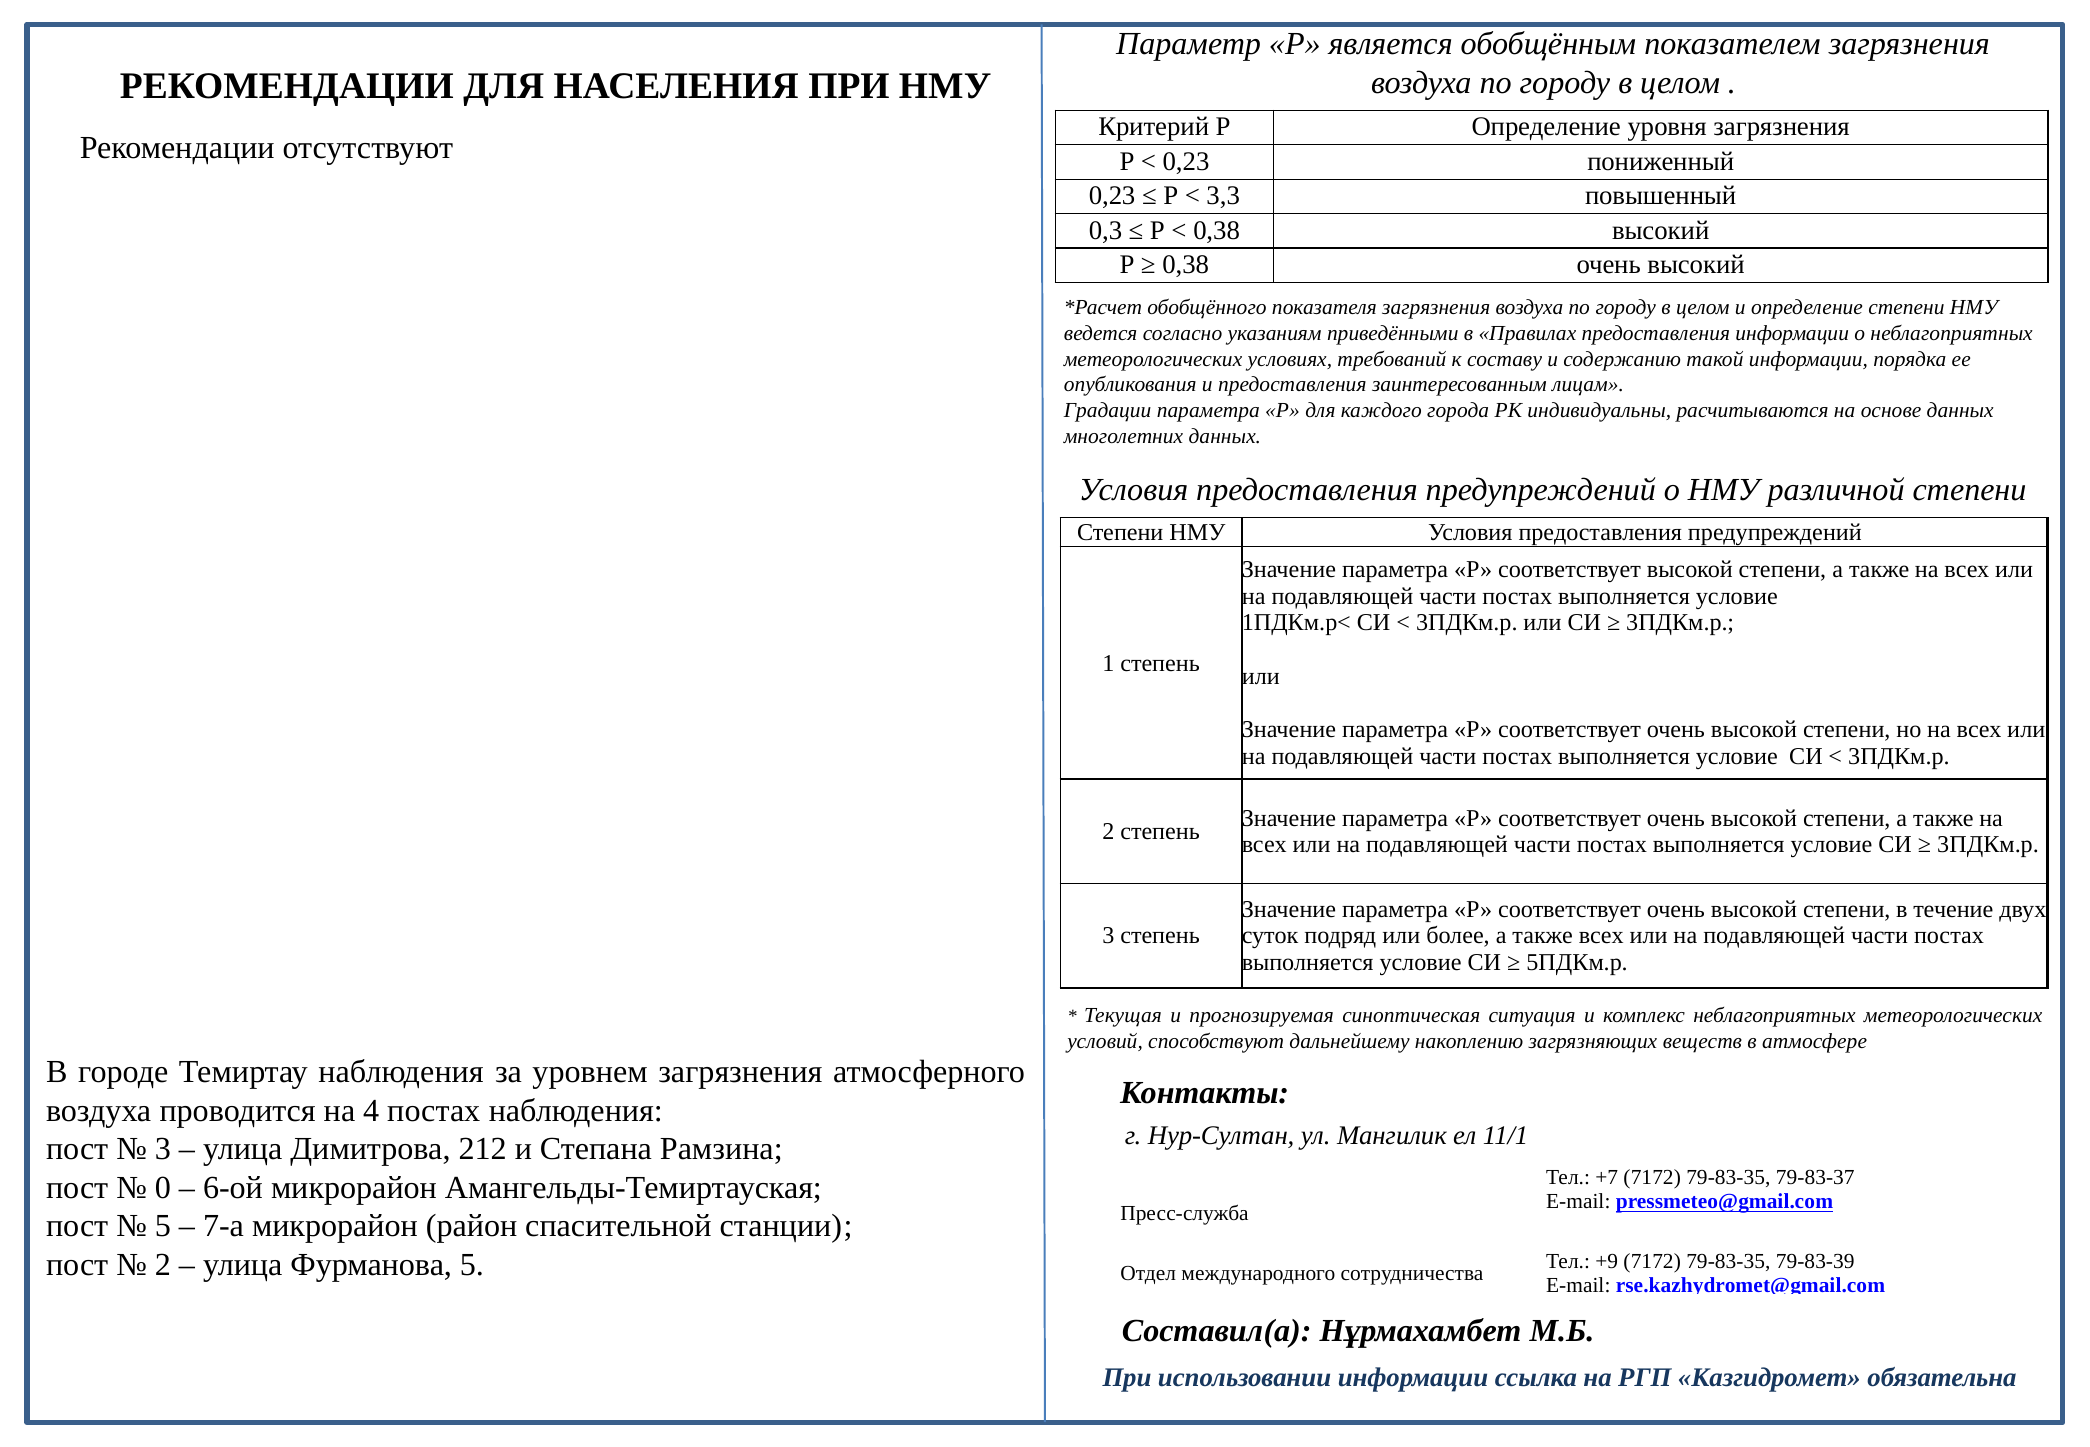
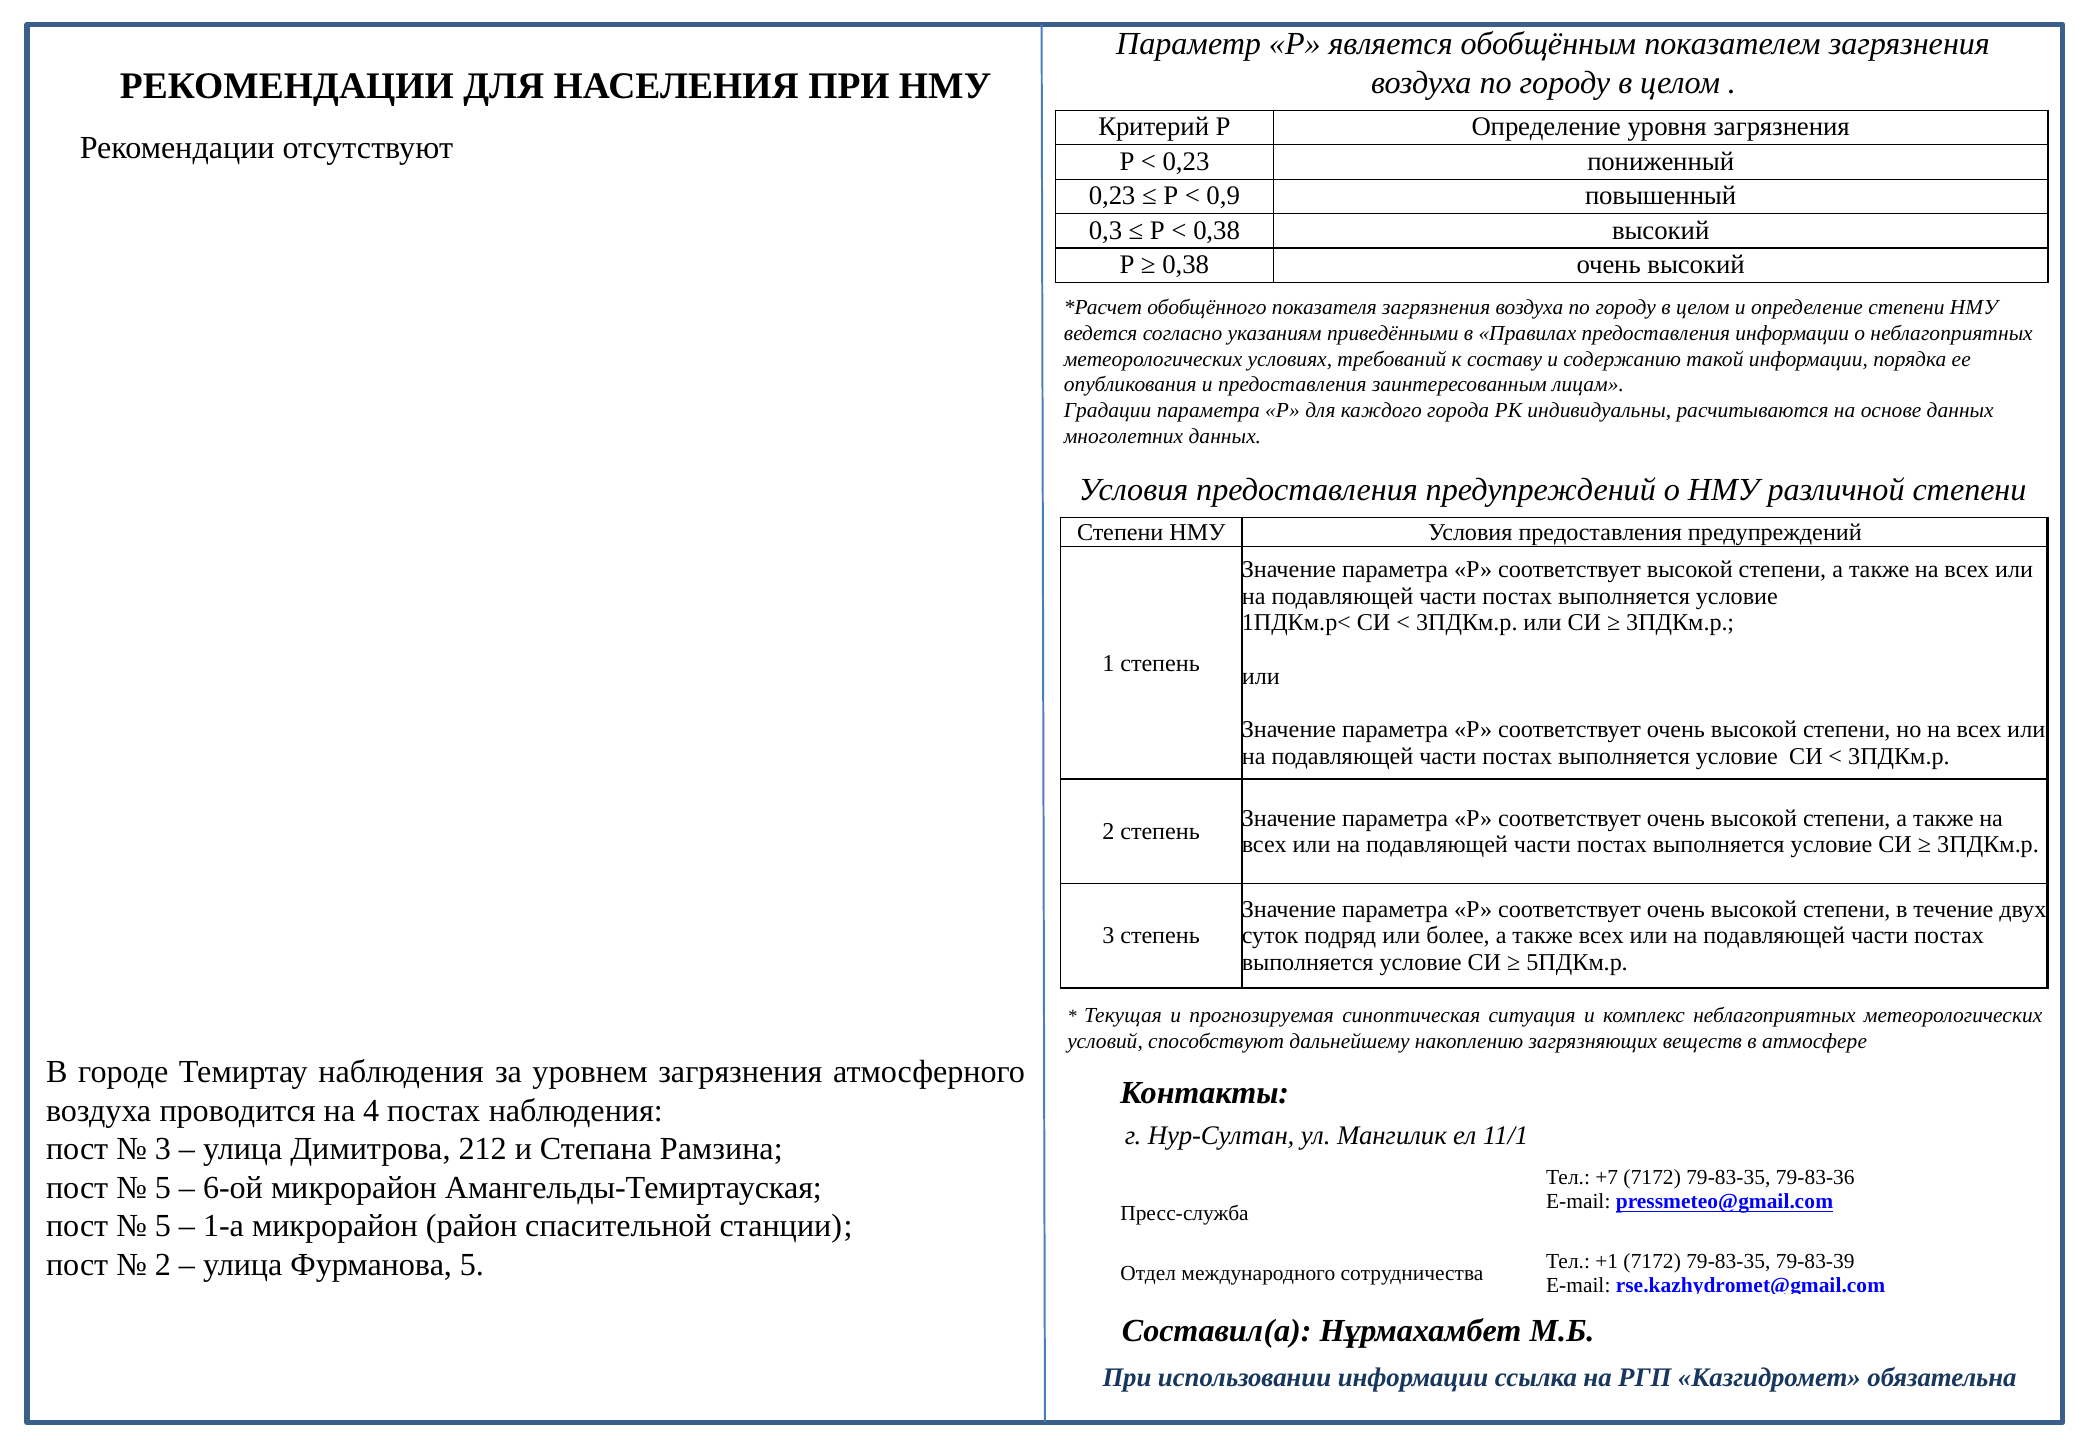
3,3: 3,3 -> 0,9 (1223, 196)
79-83-37: 79-83-37 -> 79-83-36 (1815, 1178)
0: 0 -> 5 (163, 1188)
7-а: 7-а -> 1-а (223, 1226)
+9: +9 -> +1 (1607, 1261)
